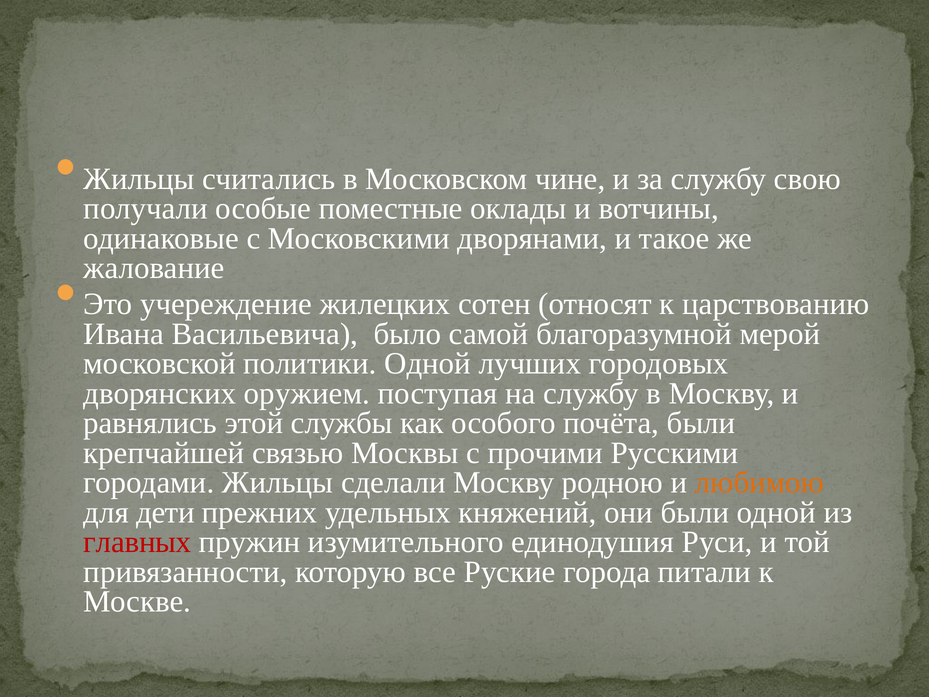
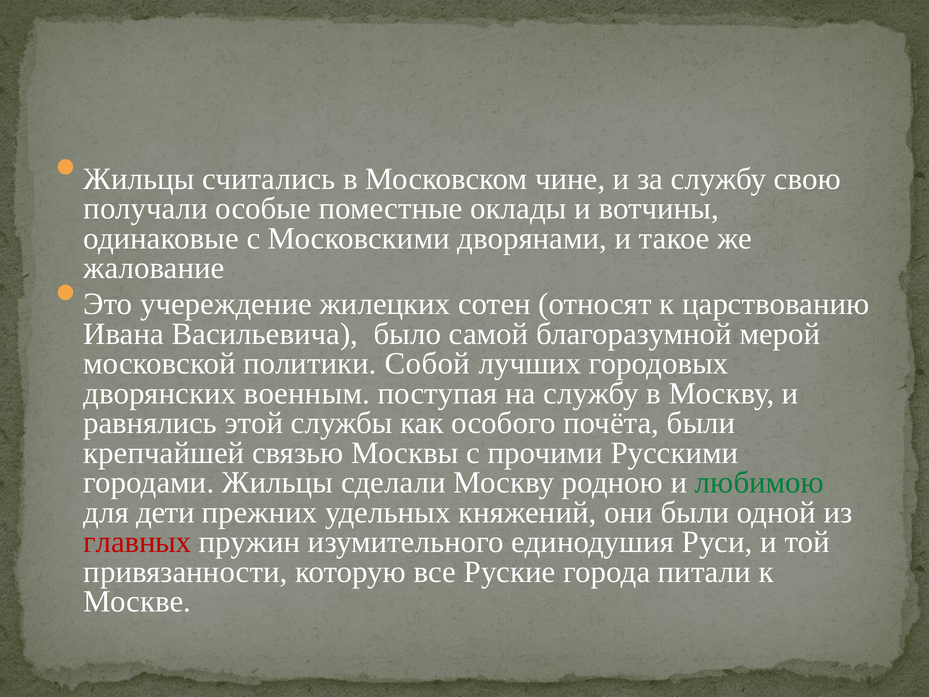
политики Одной: Одной -> Собой (427, 363)
оружием: оружием -> военным (307, 393)
любимою colour: orange -> green (759, 482)
